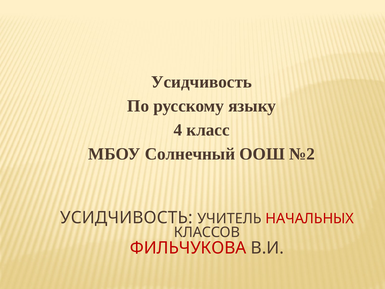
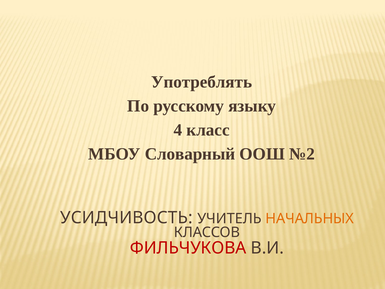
Усидчивость: Усидчивость -> Употреблять (202, 82)
Солнечный: Солнечный -> Словарный (190, 154)
НАЧАЛЬНЫХ colour: red -> orange (310, 218)
